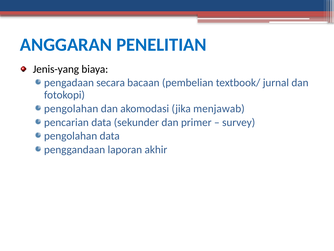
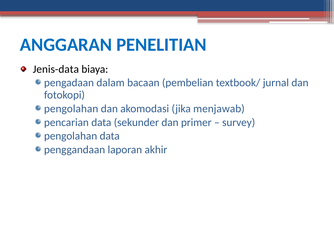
Jenis-yang: Jenis-yang -> Jenis-data (56, 69)
secara: secara -> dalam (111, 83)
